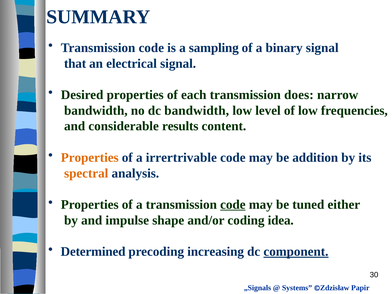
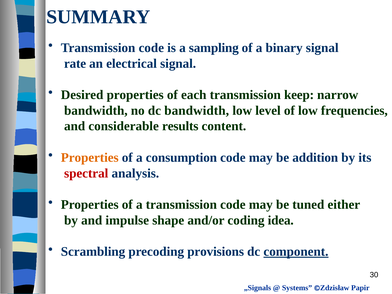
that: that -> rate (75, 63)
does: does -> keep (299, 95)
irrertrivable: irrertrivable -> consumption (181, 158)
spectral colour: orange -> red (86, 173)
code underline: present -> none (233, 205)
Determined: Determined -> Scrambling (93, 252)
increasing: increasing -> provisions (216, 252)
